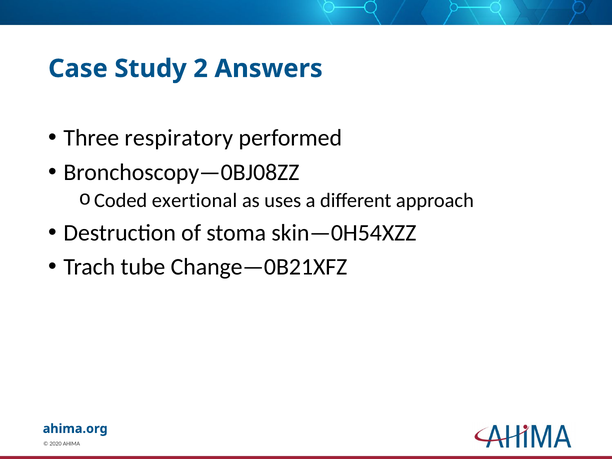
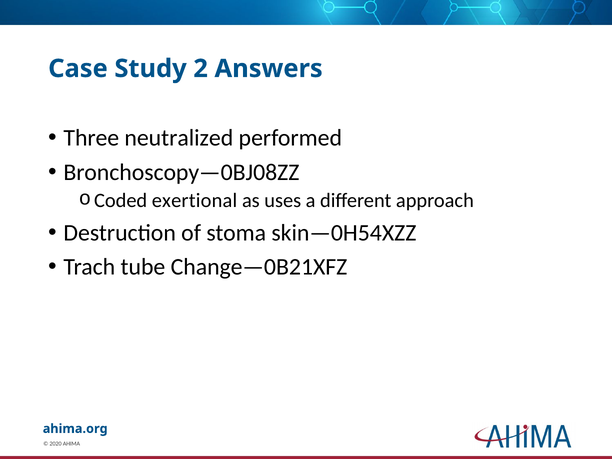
respiratory: respiratory -> neutralized (179, 138)
